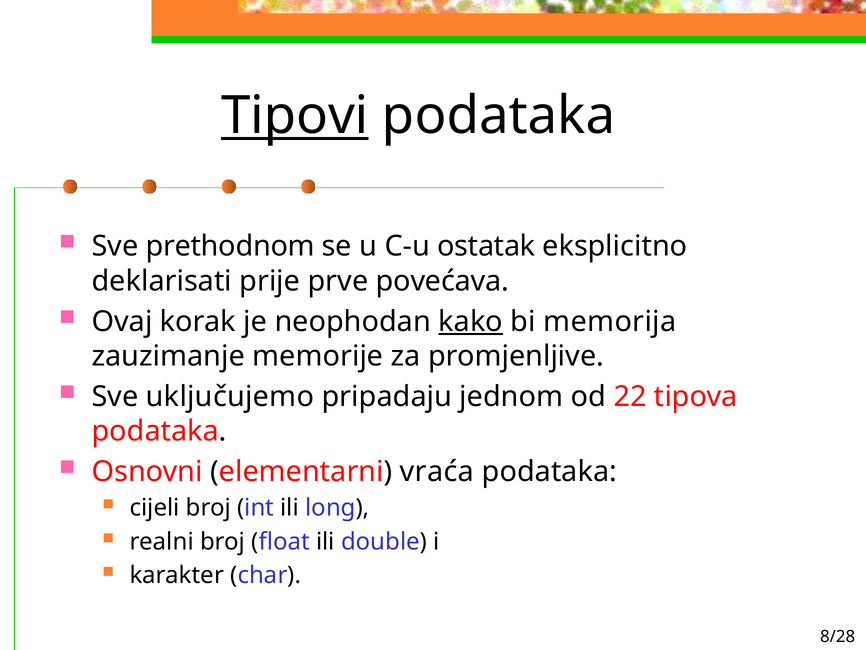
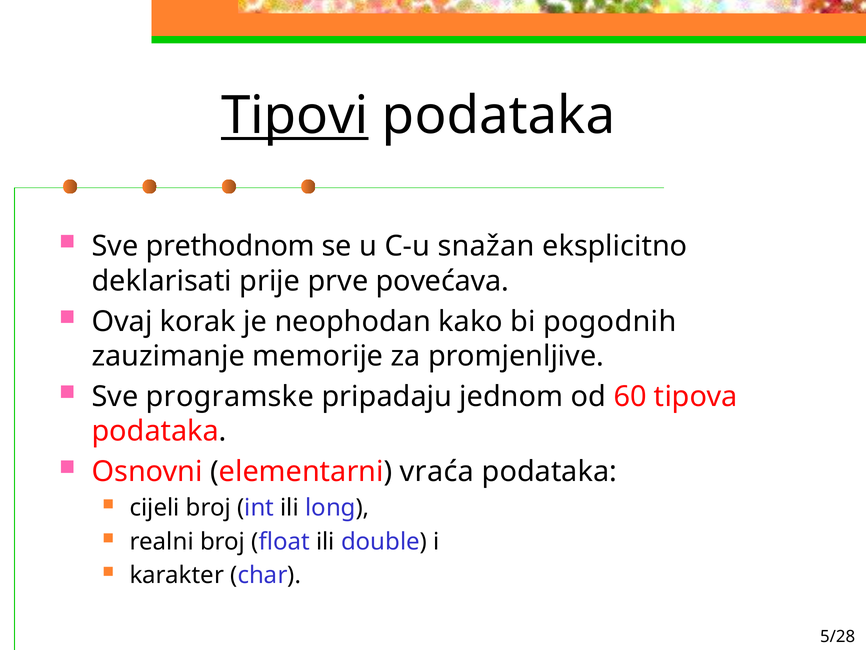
ostatak: ostatak -> snažan (486, 246)
kako underline: present -> none (471, 321)
memorija: memorija -> pogodnih (610, 321)
uključujemo: uključujemo -> programske (230, 396)
22: 22 -> 60 (630, 396)
8/28: 8/28 -> 5/28 (838, 636)
